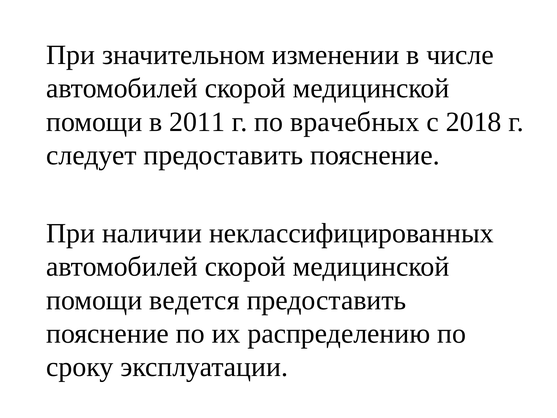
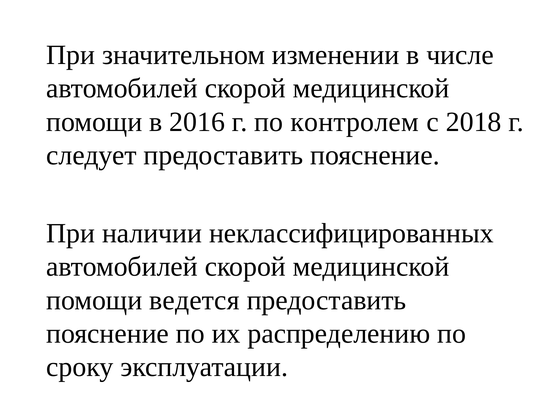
2011: 2011 -> 2016 (197, 122)
врачебных: врачебных -> контролем (355, 122)
